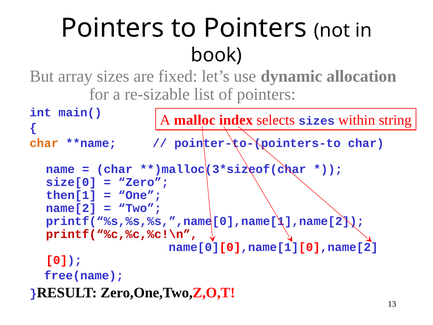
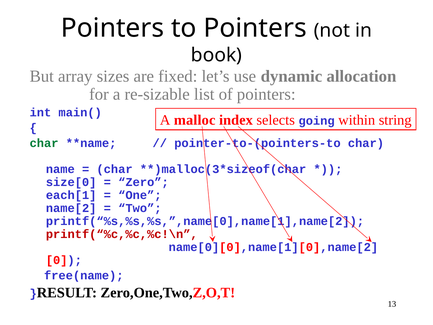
selects sizes: sizes -> going (317, 121)
char colour: orange -> green (44, 143)
then[1: then[1 -> each[1 (71, 195)
